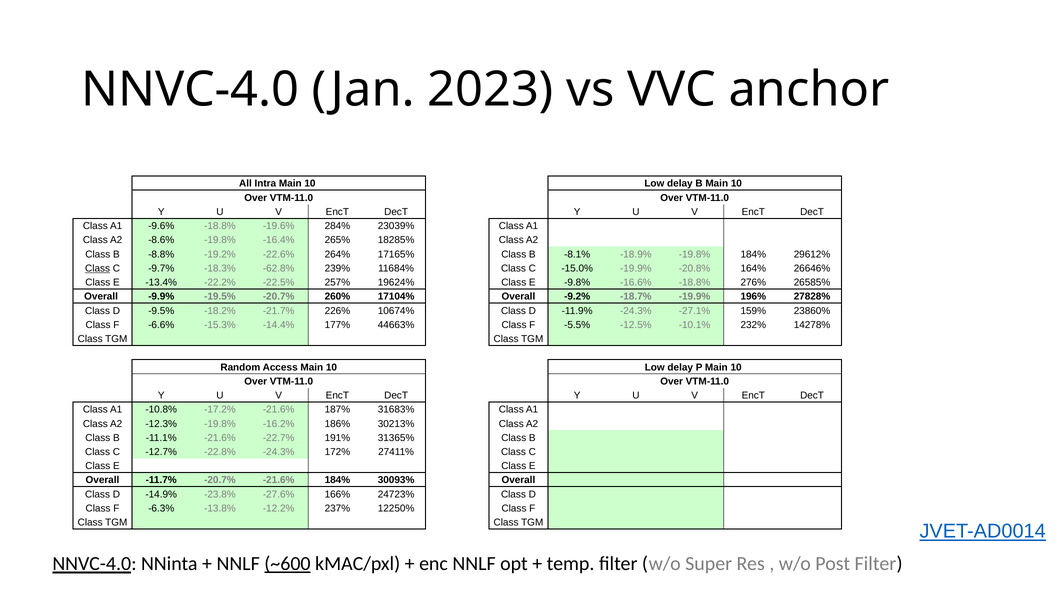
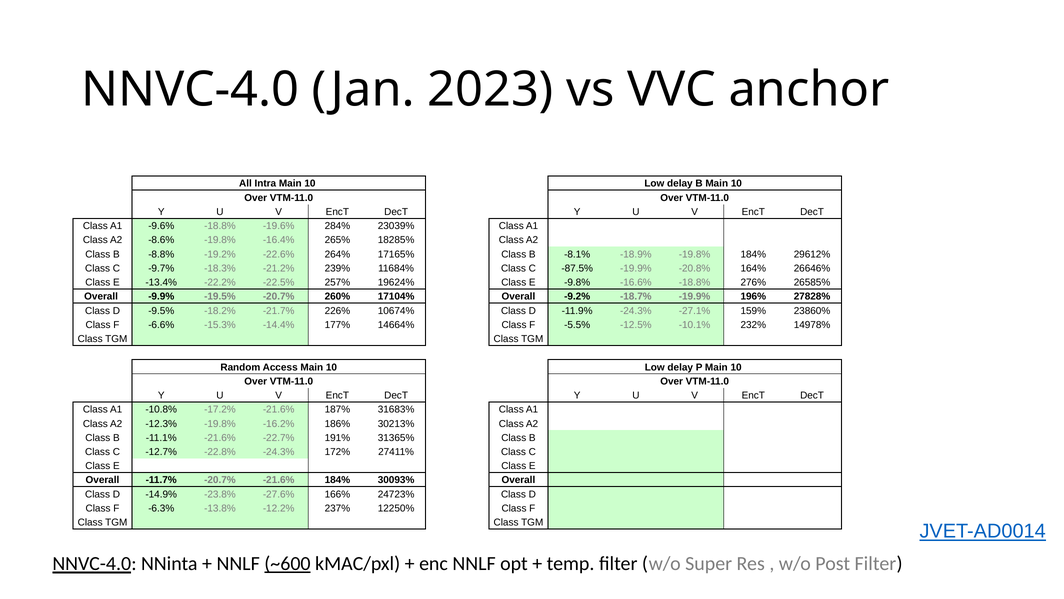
Class underline: present -> none (98, 268)
-62.8%: -62.8% -> -21.2% (279, 268)
-15.0%: -15.0% -> -87.5% (577, 268)
44663%: 44663% -> 14664% (396, 325)
14278%: 14278% -> 14978% (812, 325)
